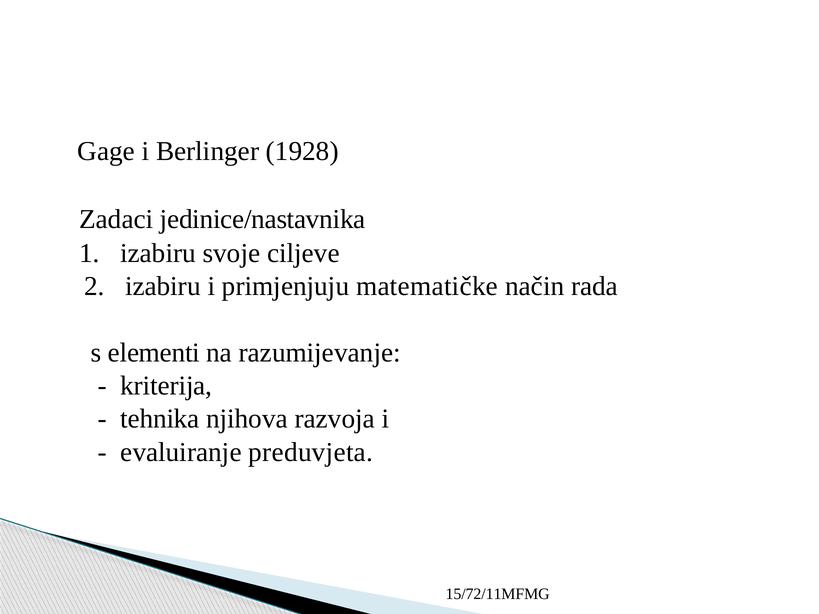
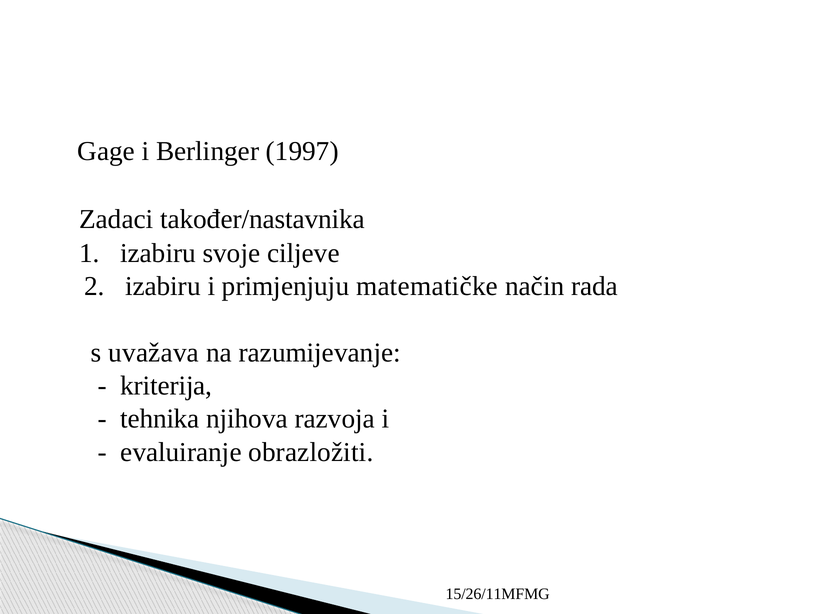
1928: 1928 -> 1997 (302, 151)
jedinice/nastavnika: jedinice/nastavnika -> također/nastavnika (263, 219)
elementi: elementi -> uvažava (154, 353)
preduvjeta: preduvjeta -> obrazložiti (311, 452)
15/72/11MFMG: 15/72/11MFMG -> 15/26/11MFMG (498, 594)
